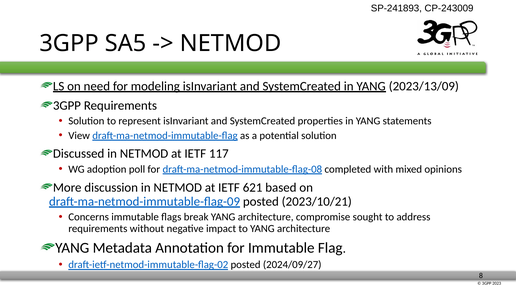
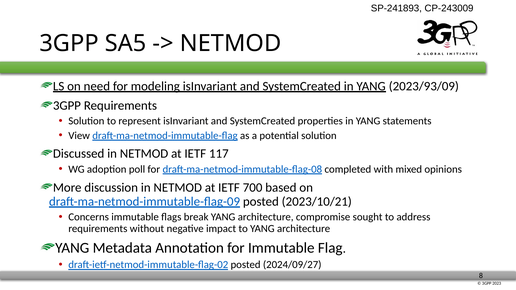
2023/13/09: 2023/13/09 -> 2023/93/09 (424, 86)
621: 621 -> 700 (253, 188)
